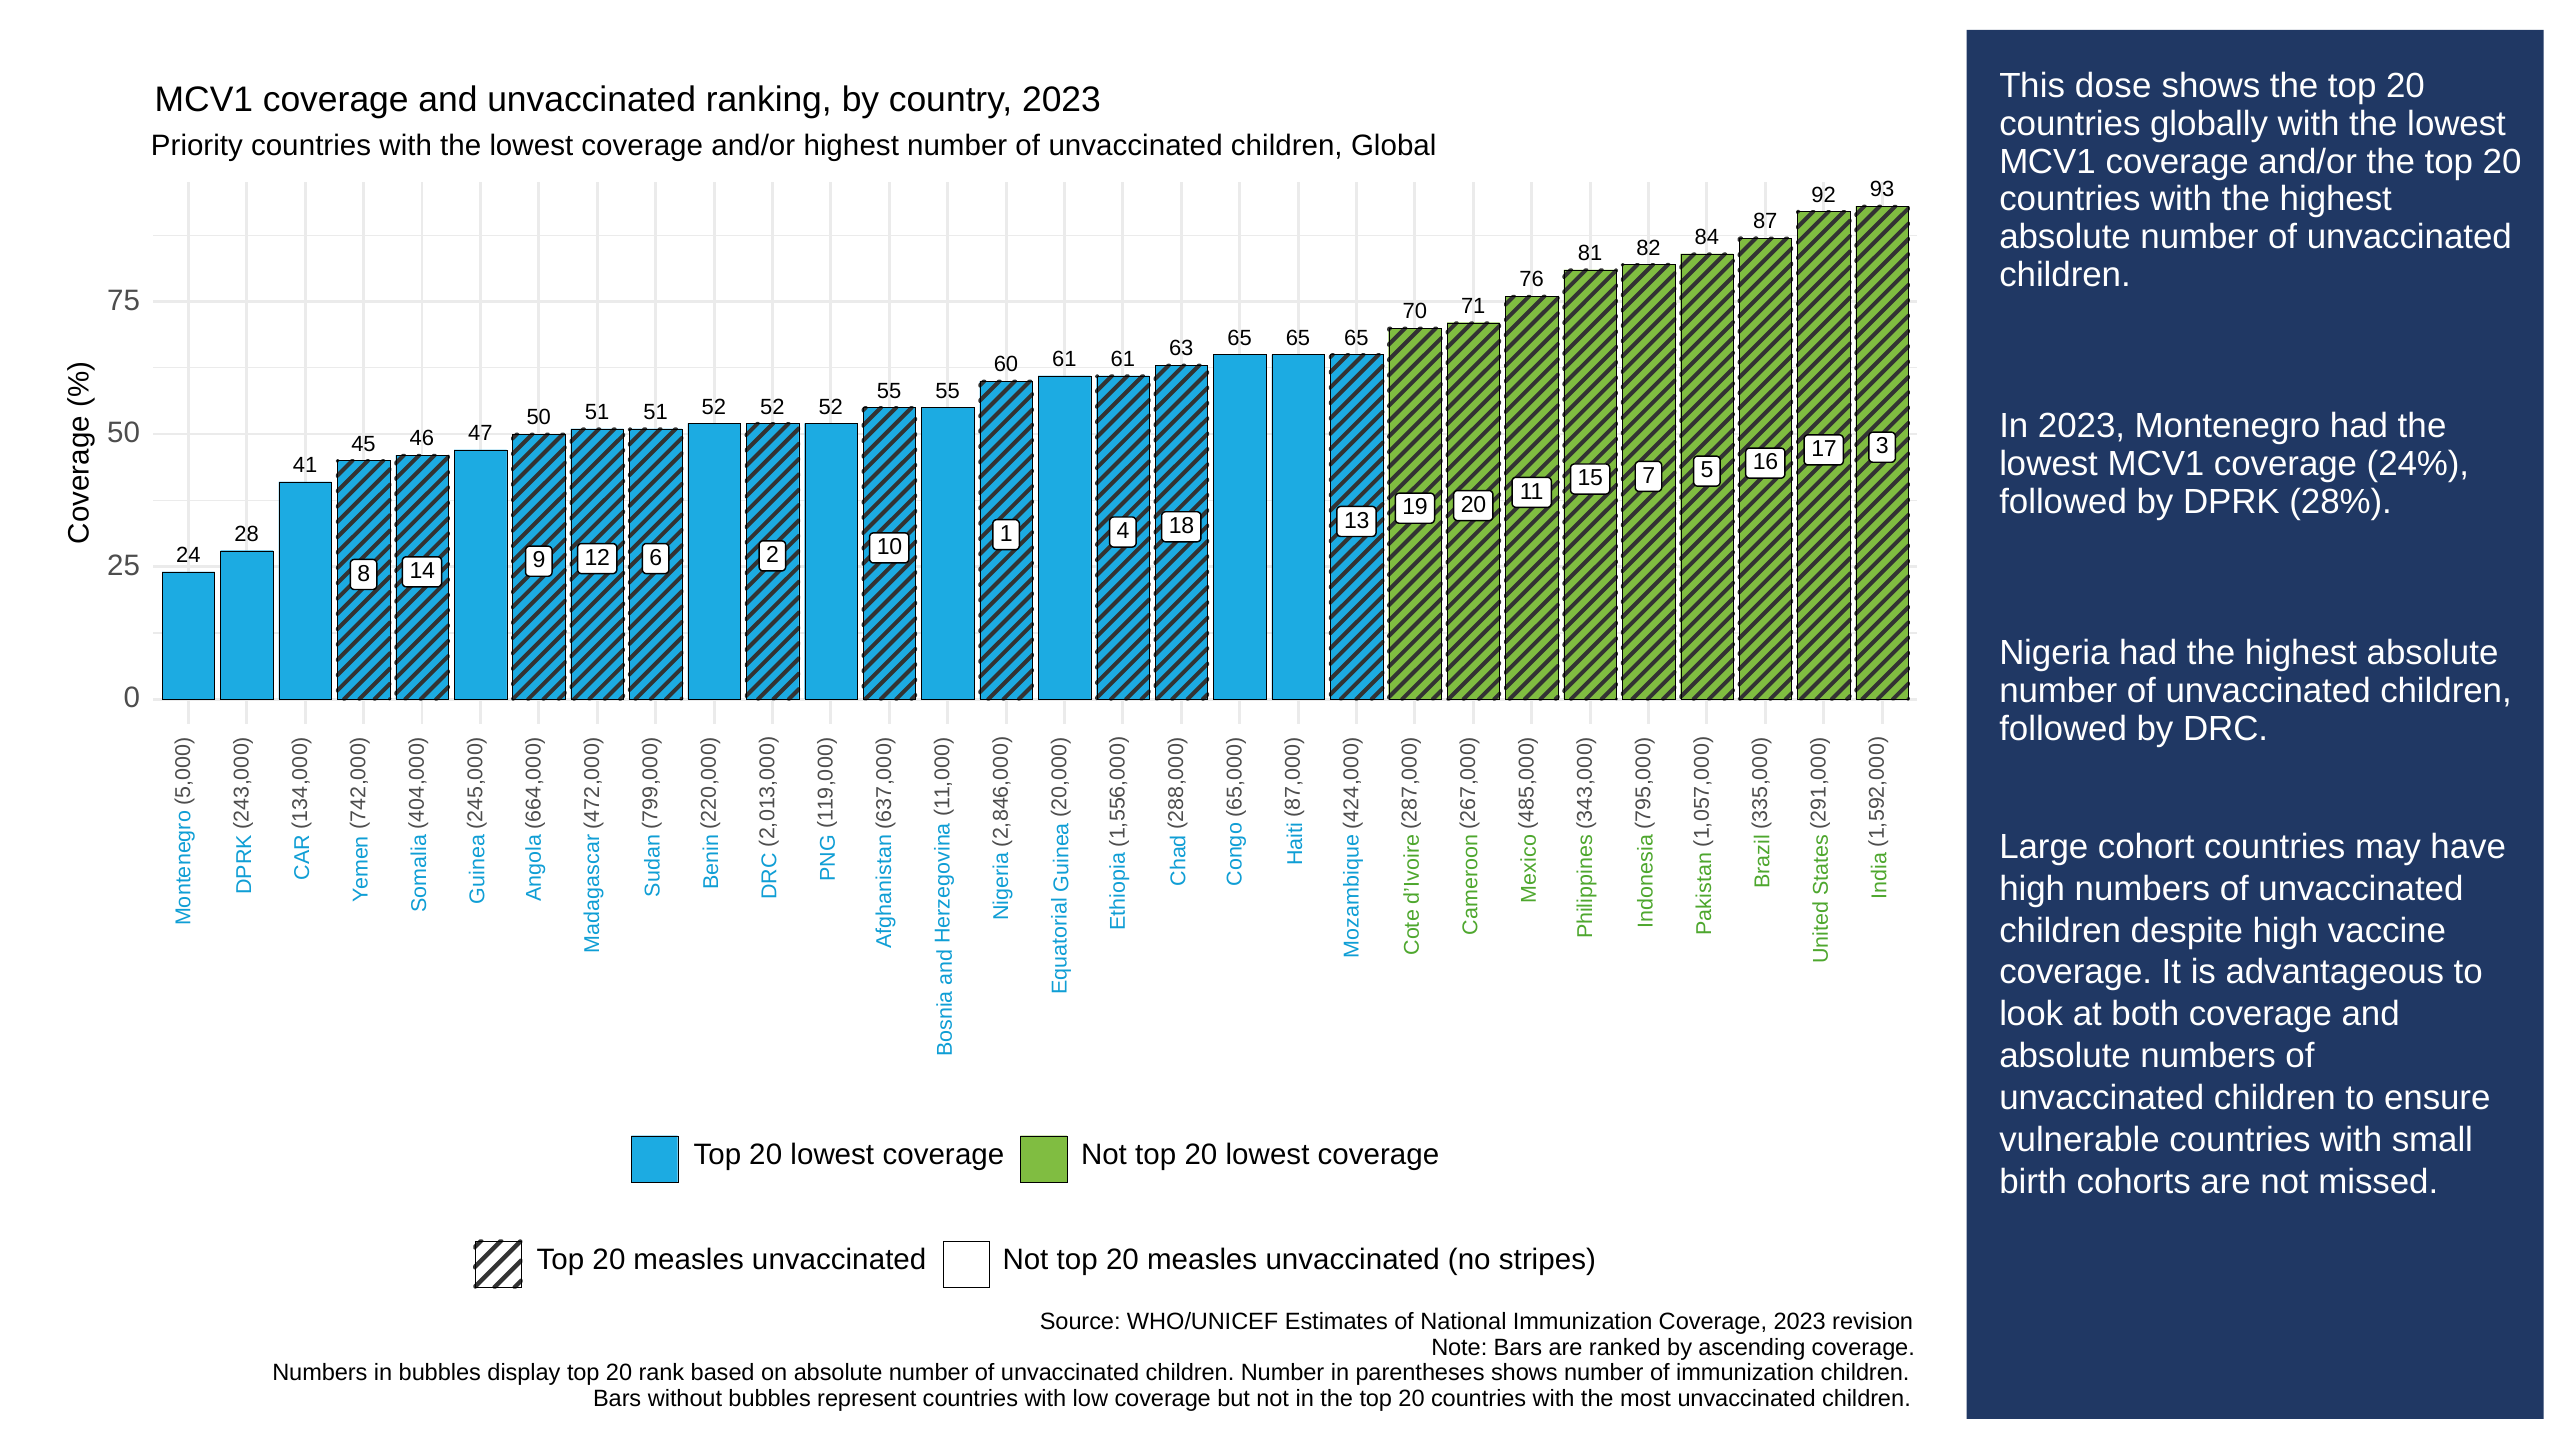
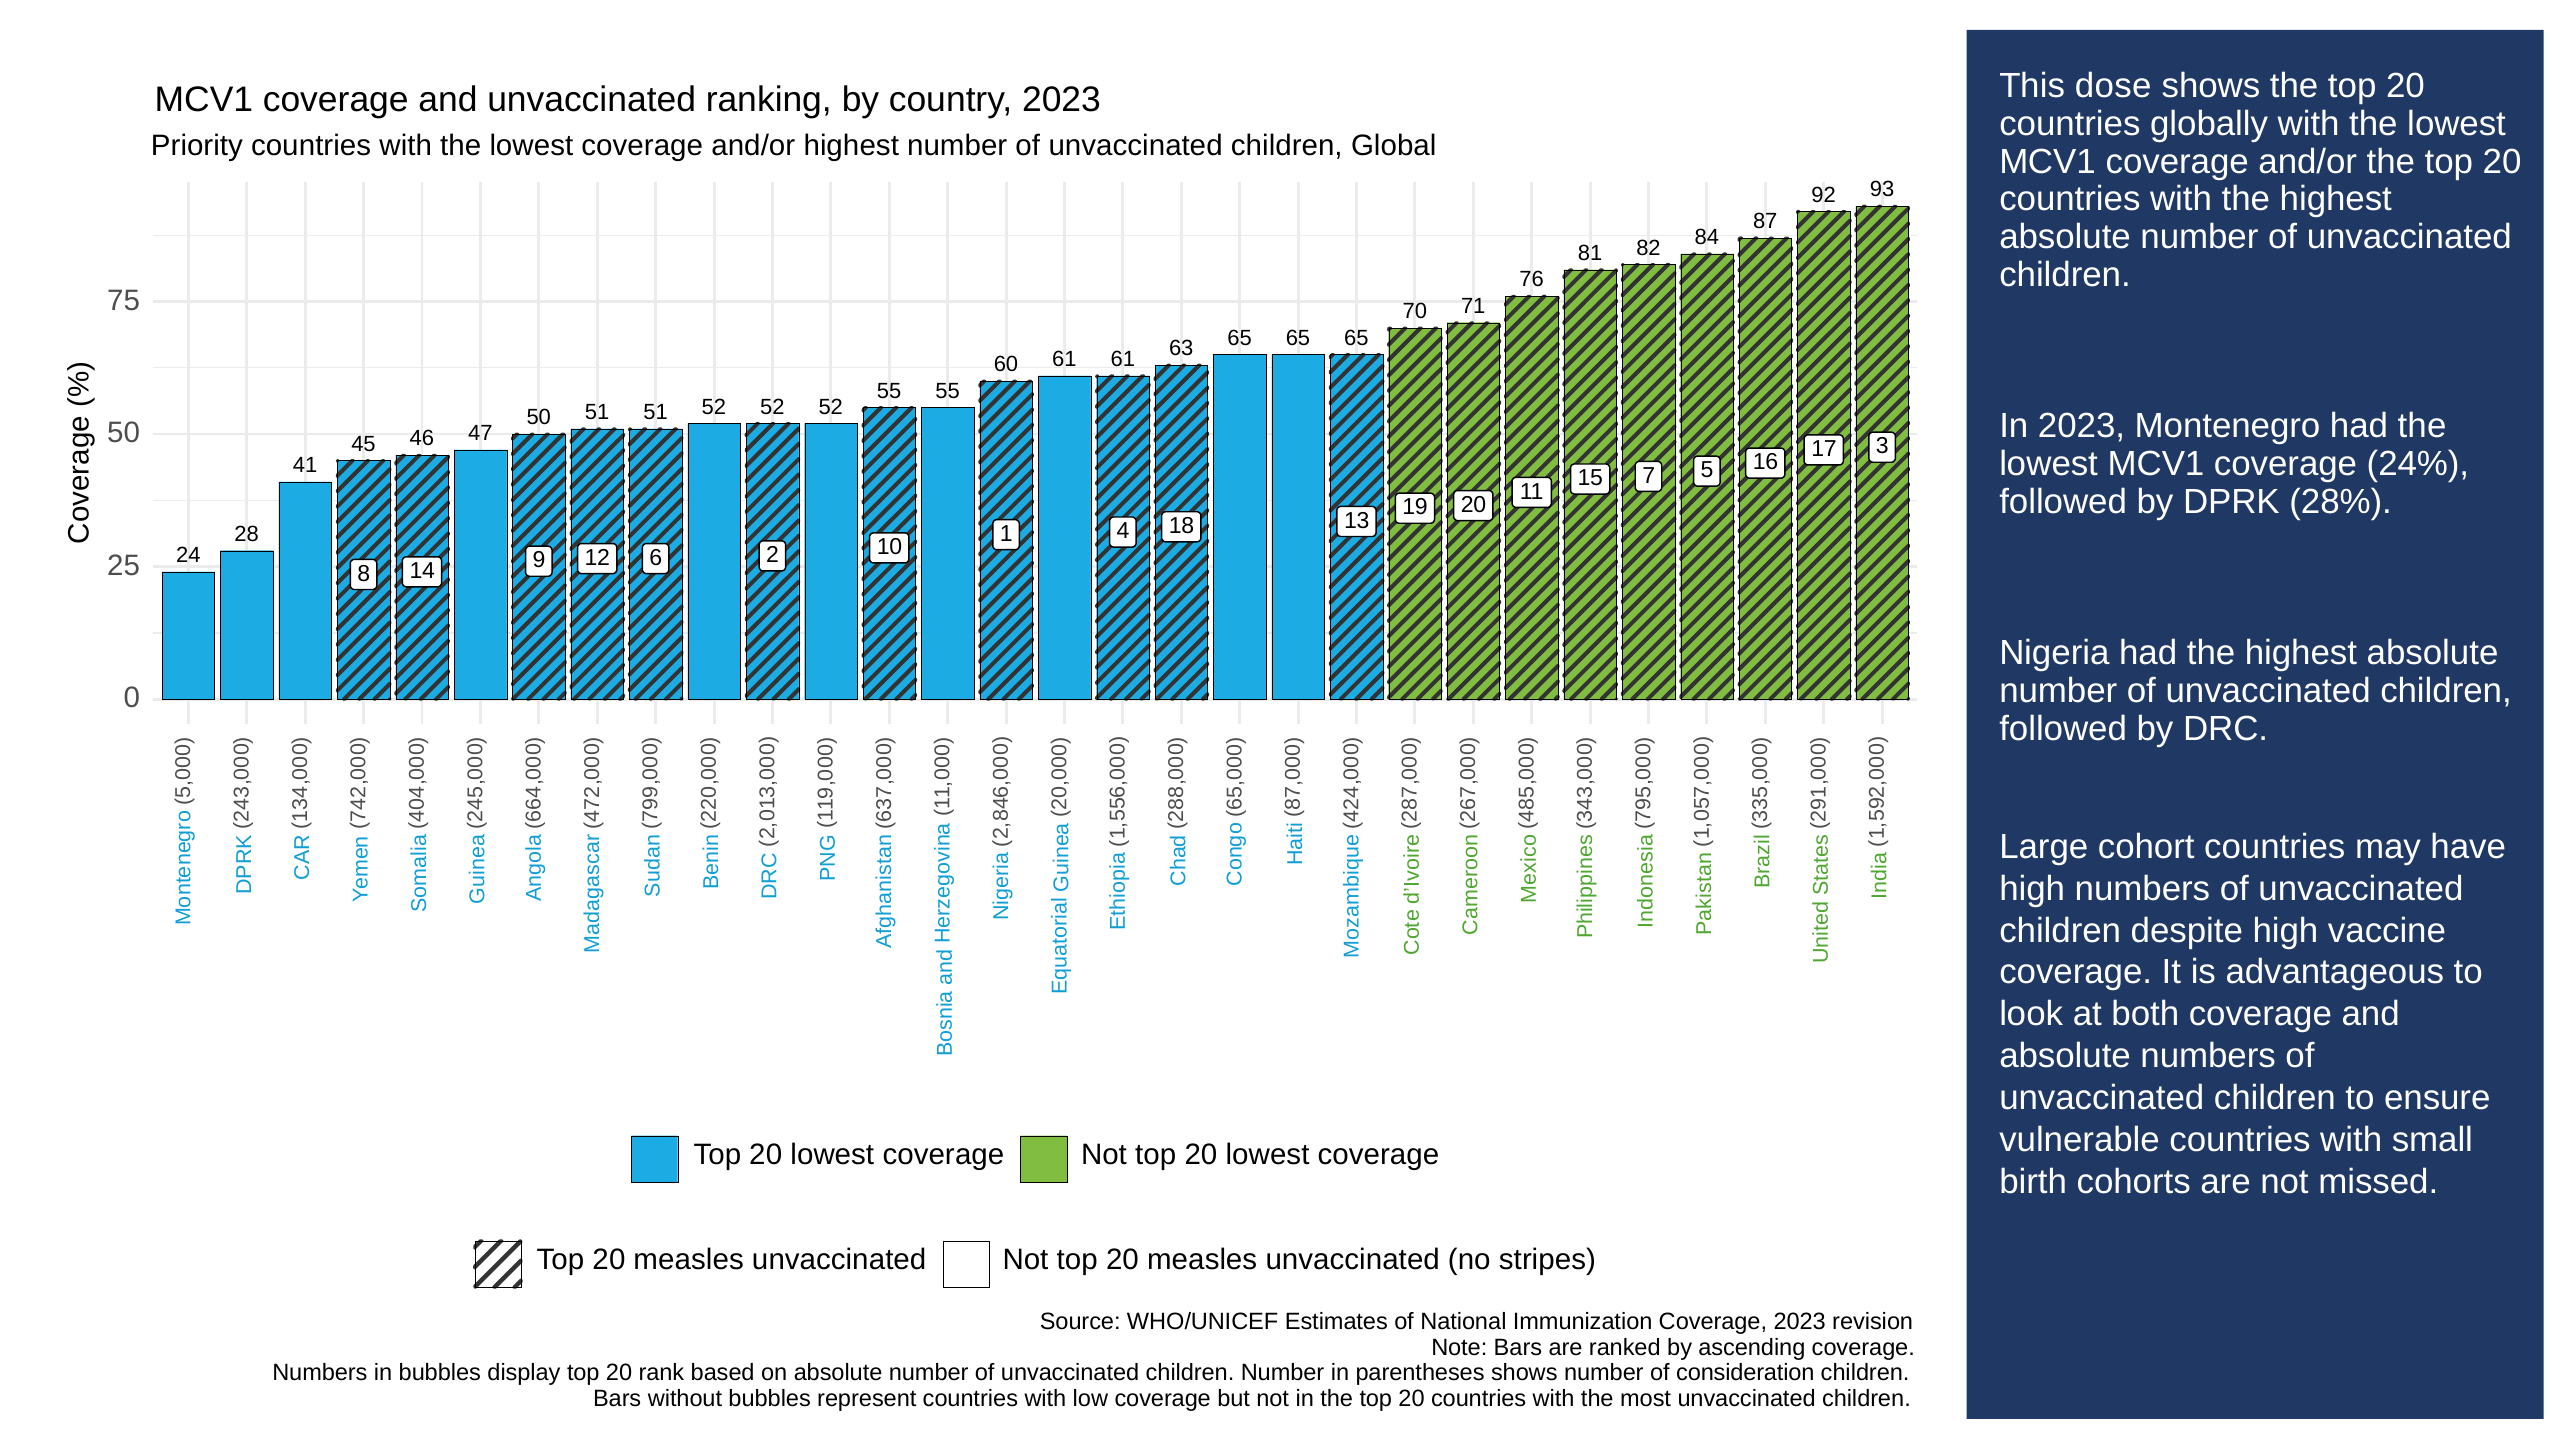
of immunization: immunization -> consideration (1745, 1373)
